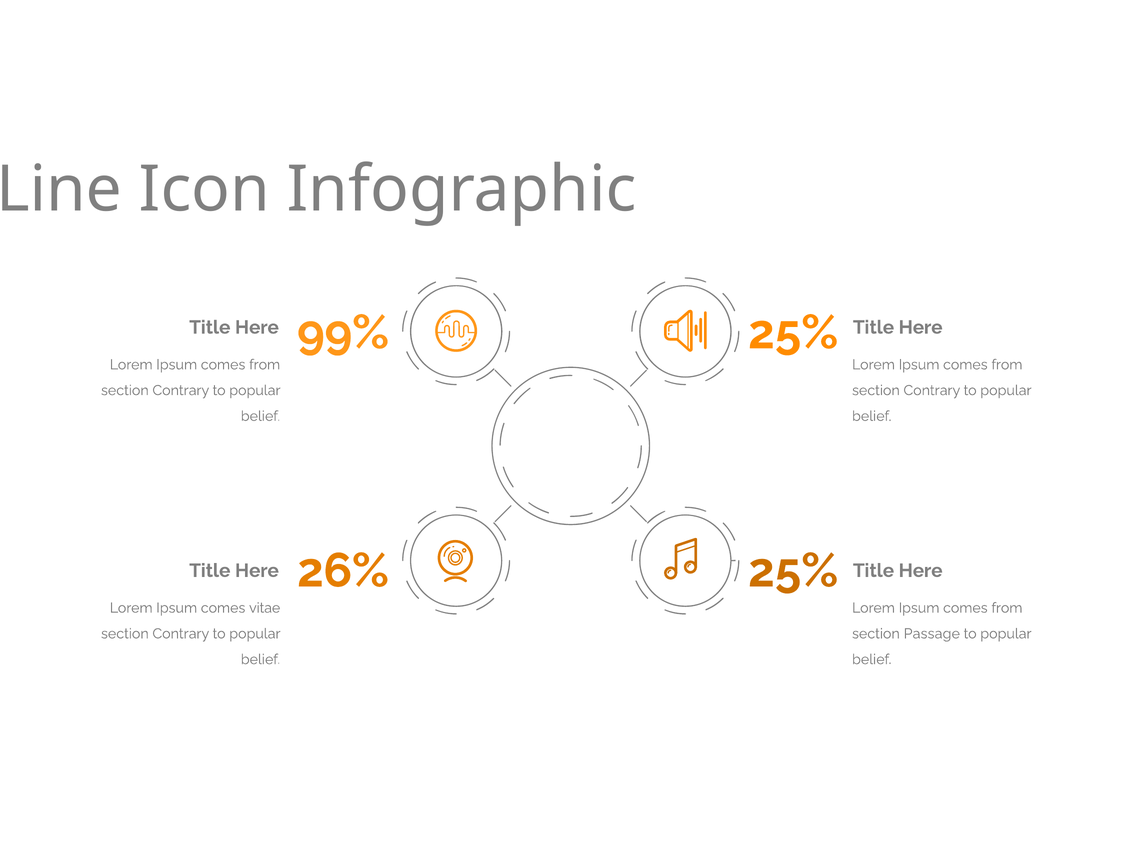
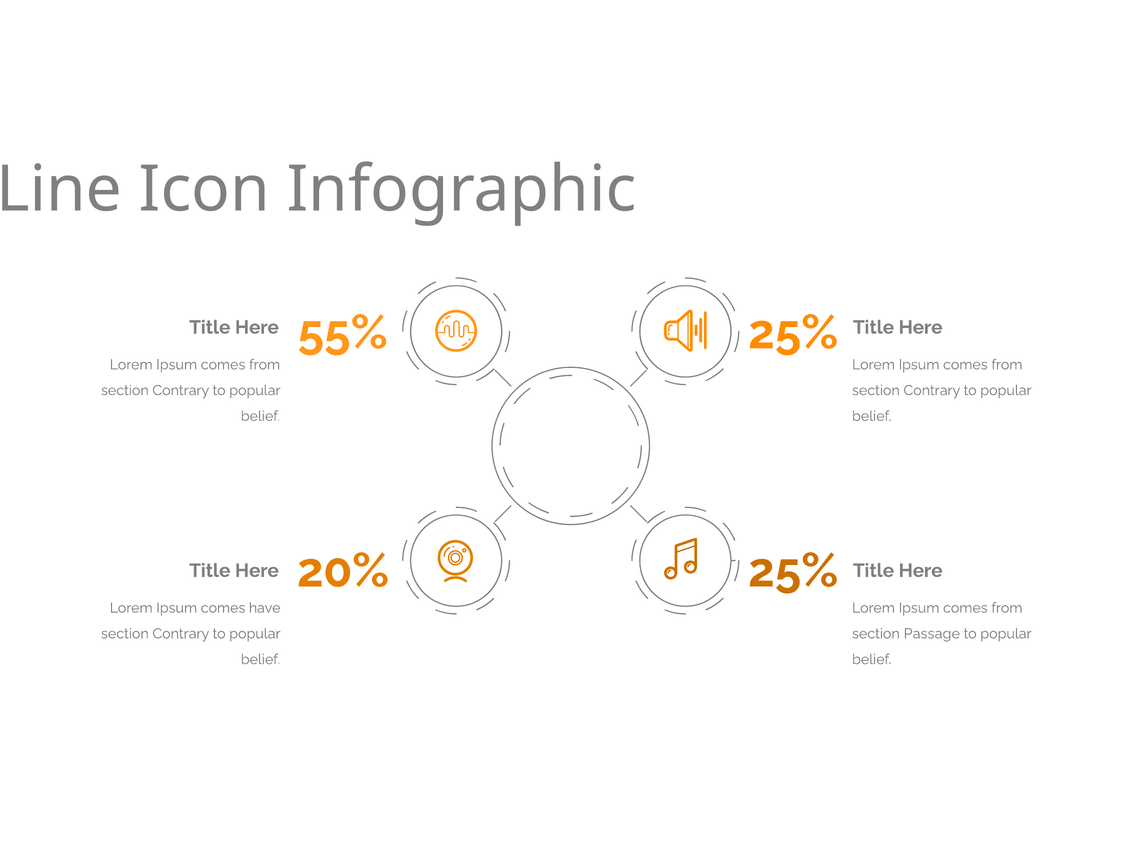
99%: 99% -> 55% (343, 333)
26%: 26% -> 20% (343, 571)
vitae: vitae -> have (265, 608)
